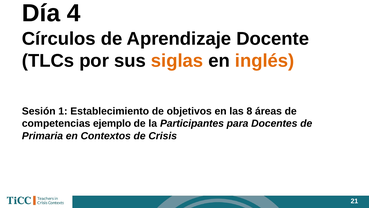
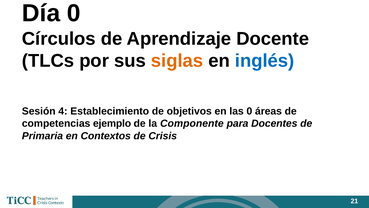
Día 4: 4 -> 0 (74, 13)
inglés colour: orange -> blue (265, 61)
1: 1 -> 4 (63, 111)
las 8: 8 -> 0 (249, 111)
Participantes: Participantes -> Componente (192, 123)
